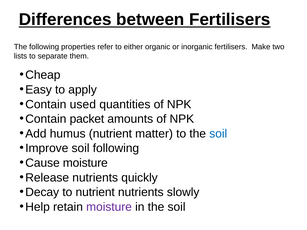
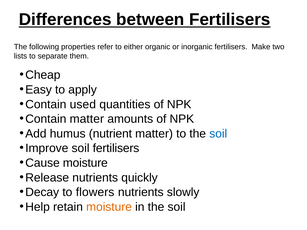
Contain packet: packet -> matter (87, 119)
soil following: following -> fertilisers (116, 148)
to nutrient: nutrient -> flowers (95, 192)
moisture colour: purple -> orange (109, 207)
